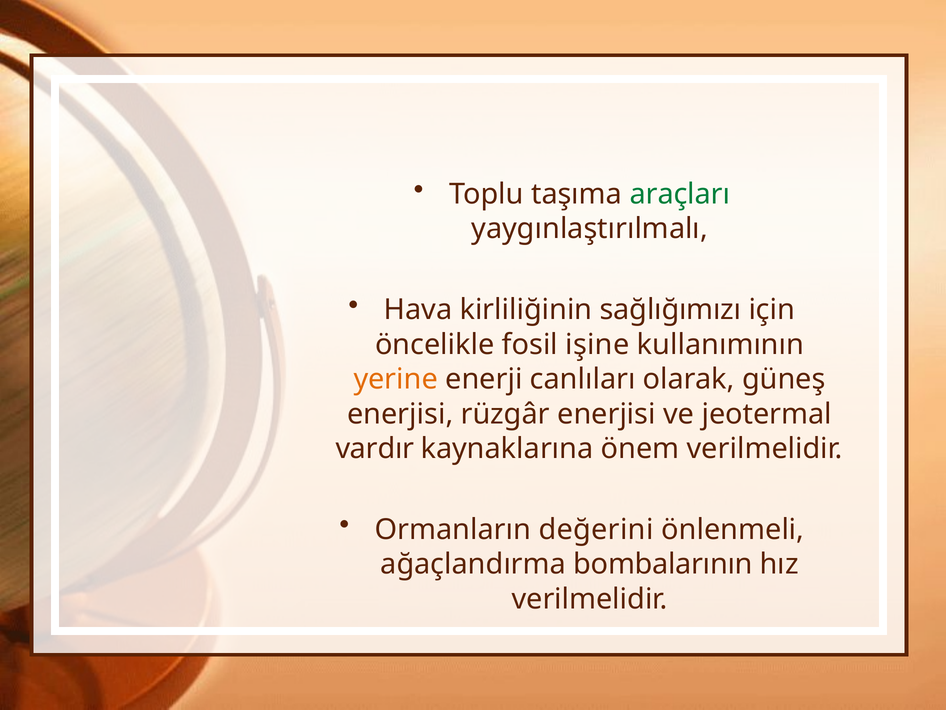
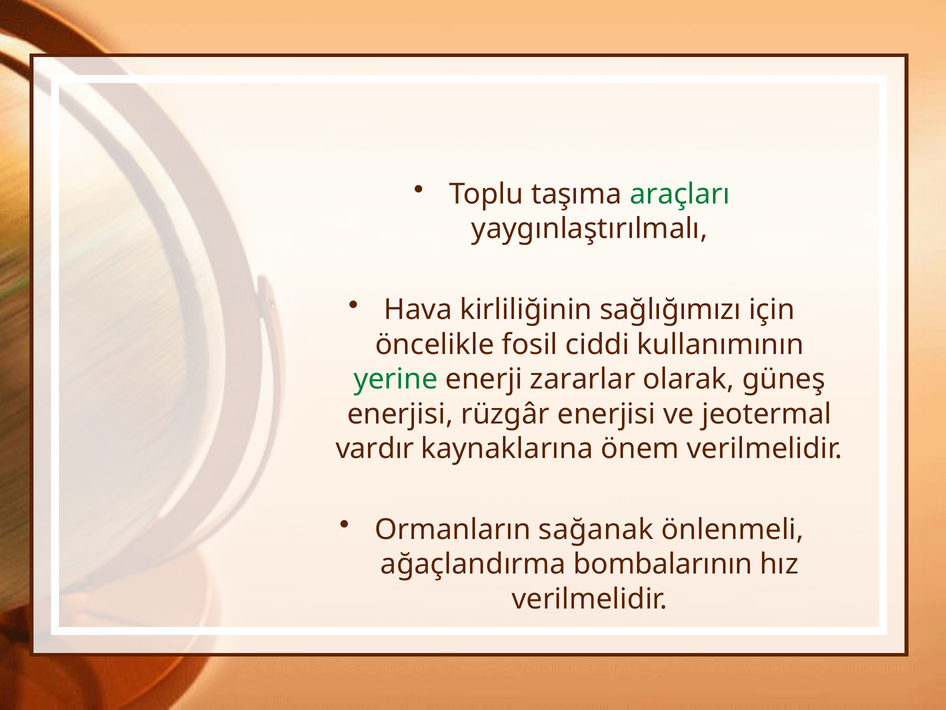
işine: işine -> ciddi (597, 344)
yerine colour: orange -> green (396, 379)
canlıları: canlıları -> zararlar (583, 379)
değerini: değerini -> sağanak (596, 529)
